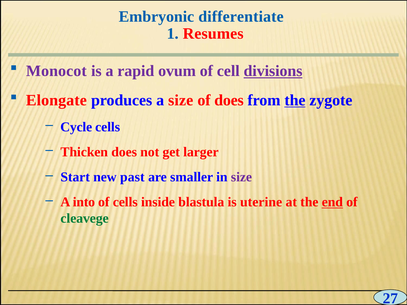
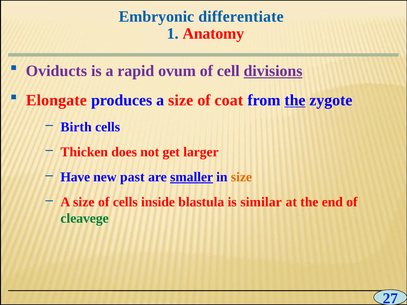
Resumes: Resumes -> Anatomy (213, 34)
Monocot: Monocot -> Oviducts (56, 71)
of does: does -> coat (229, 100)
Cycle: Cycle -> Birth (76, 127)
Start: Start -> Have (75, 177)
smaller underline: none -> present (192, 177)
size colour: purple -> orange (241, 177)
into: into -> size (84, 202)
uterine: uterine -> similar (261, 202)
end underline: present -> none (332, 202)
